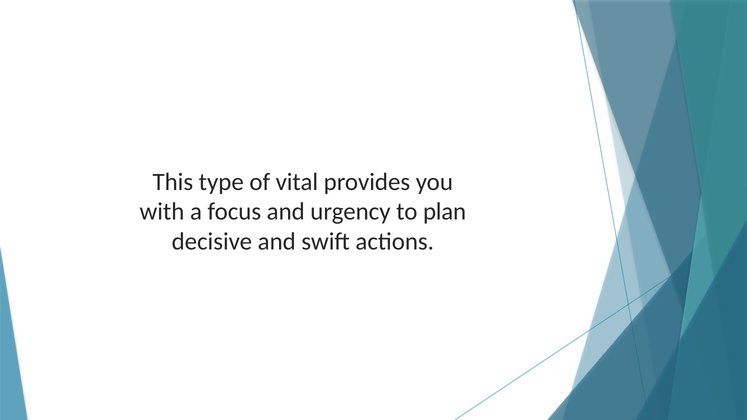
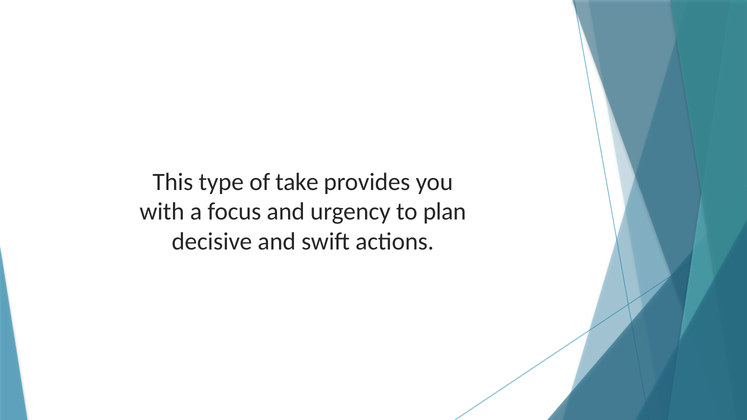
vital: vital -> take (297, 182)
